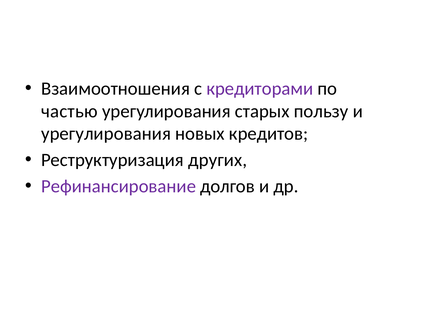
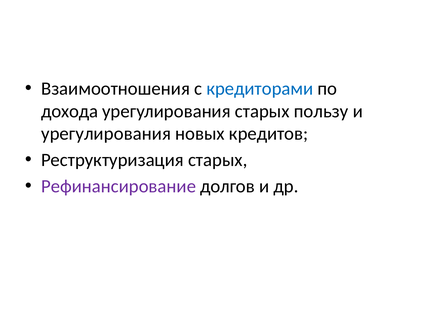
кредиторами colour: purple -> blue (260, 89)
частью: частью -> дохода (70, 111)
Реструктуризация других: других -> старых (218, 160)
